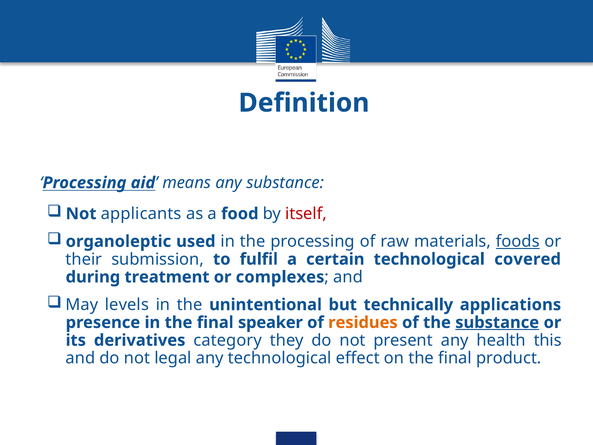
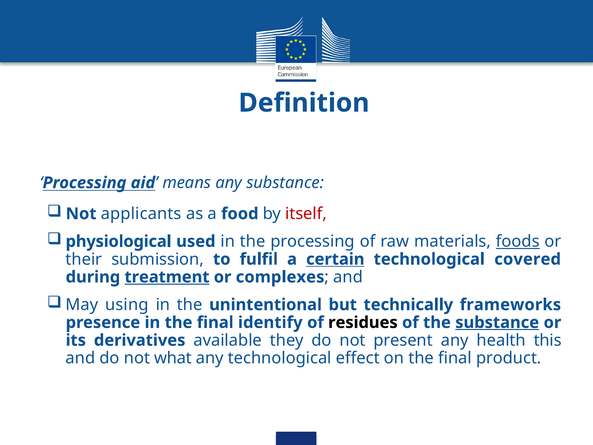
organoleptic: organoleptic -> physiological (119, 241)
certain underline: none -> present (335, 259)
treatment underline: none -> present (167, 277)
levels: levels -> using (127, 305)
applications: applications -> frameworks (510, 305)
speaker: speaker -> identify (270, 322)
residues colour: orange -> black (363, 322)
category: category -> available (228, 340)
legal: legal -> what (173, 358)
